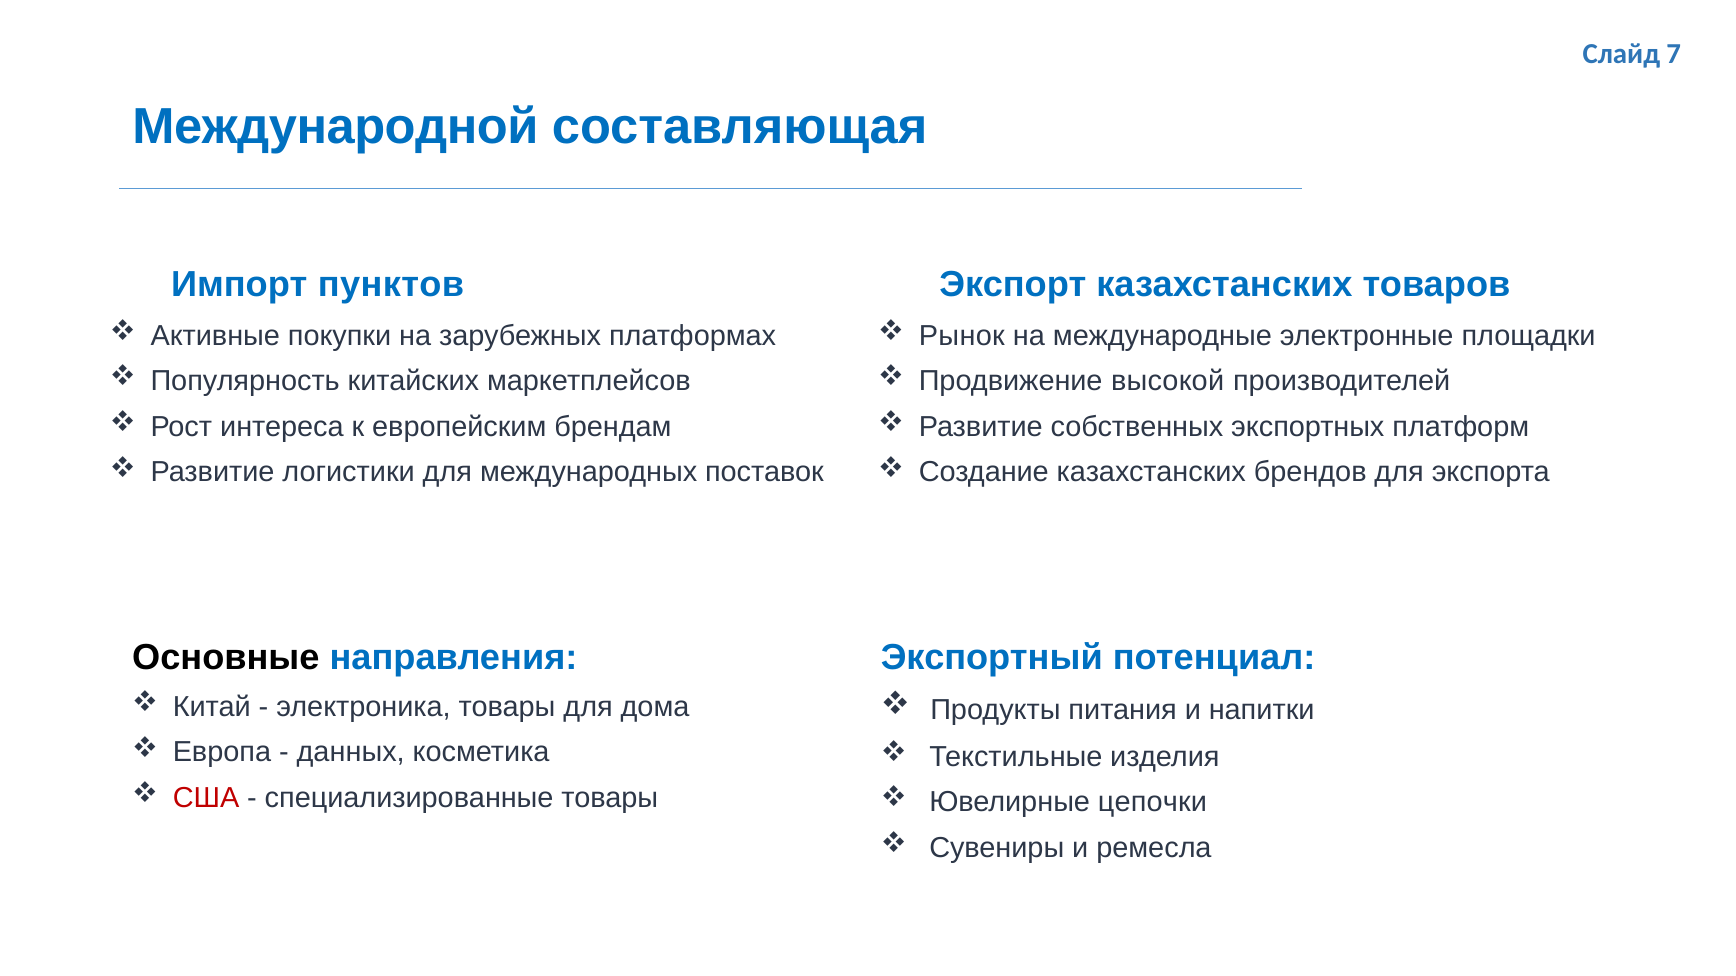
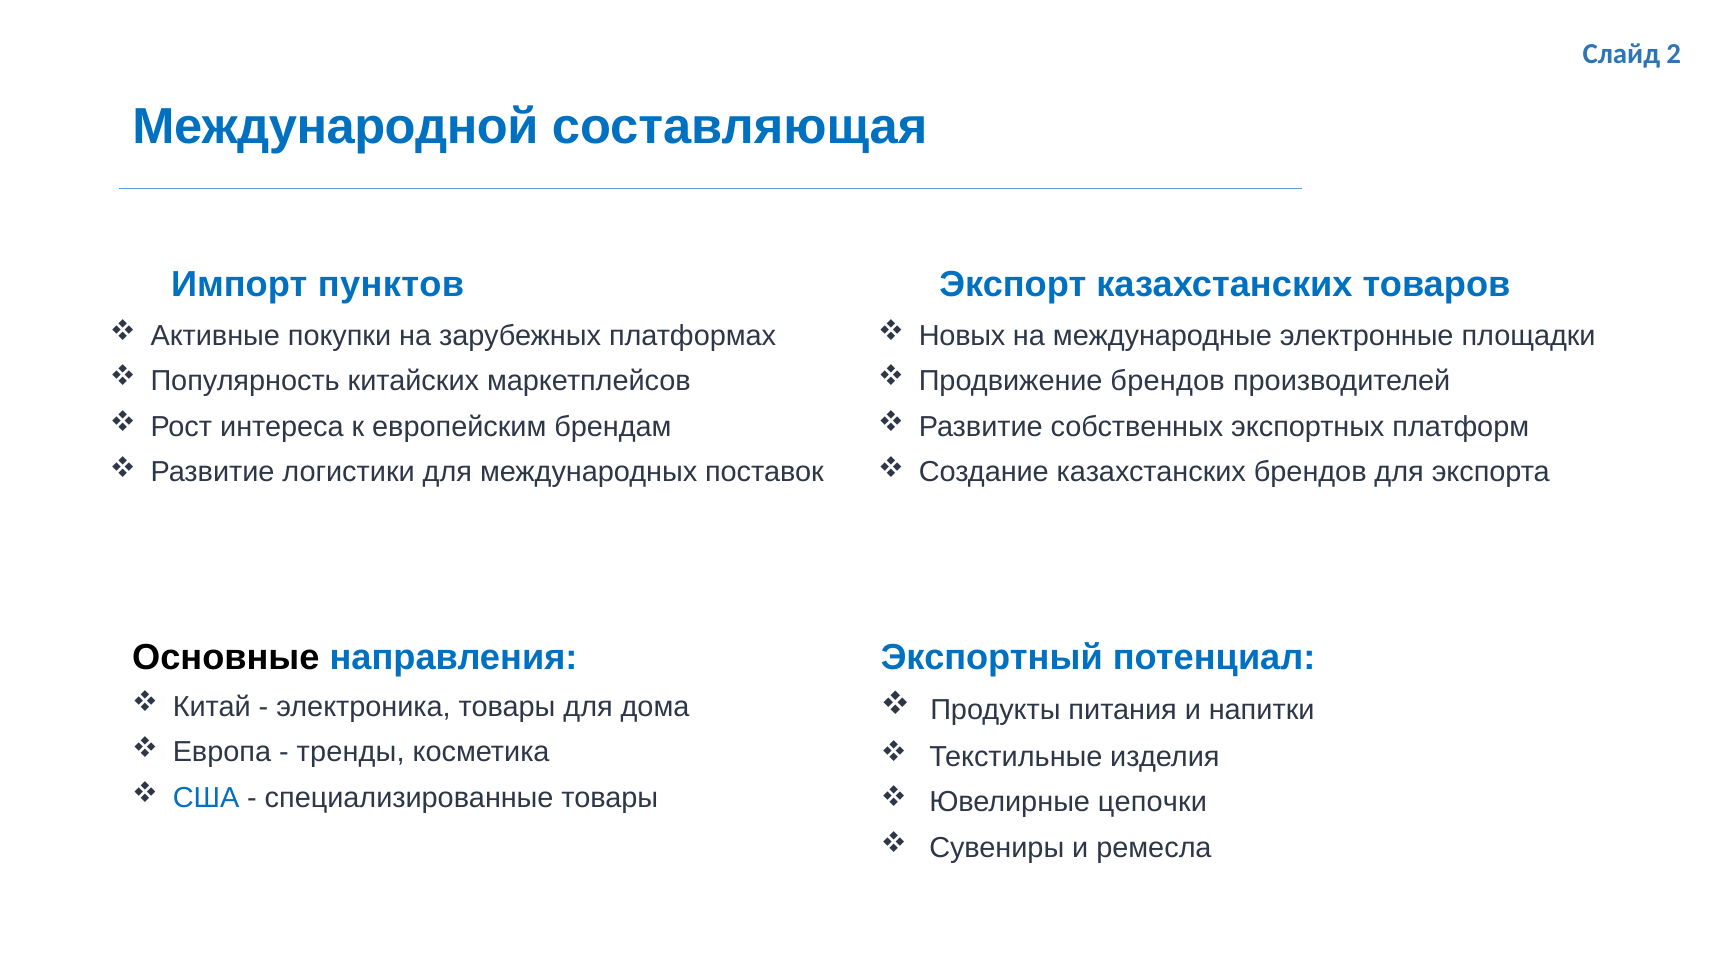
7: 7 -> 2 (1674, 54)
Рынок: Рынок -> Новых (962, 336)
Продвижение высокой: высокой -> брендов (1168, 381)
данных: данных -> тренды (351, 753)
США colour: red -> blue (206, 798)
